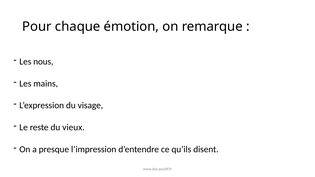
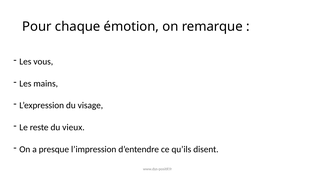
nous: nous -> vous (43, 62)
